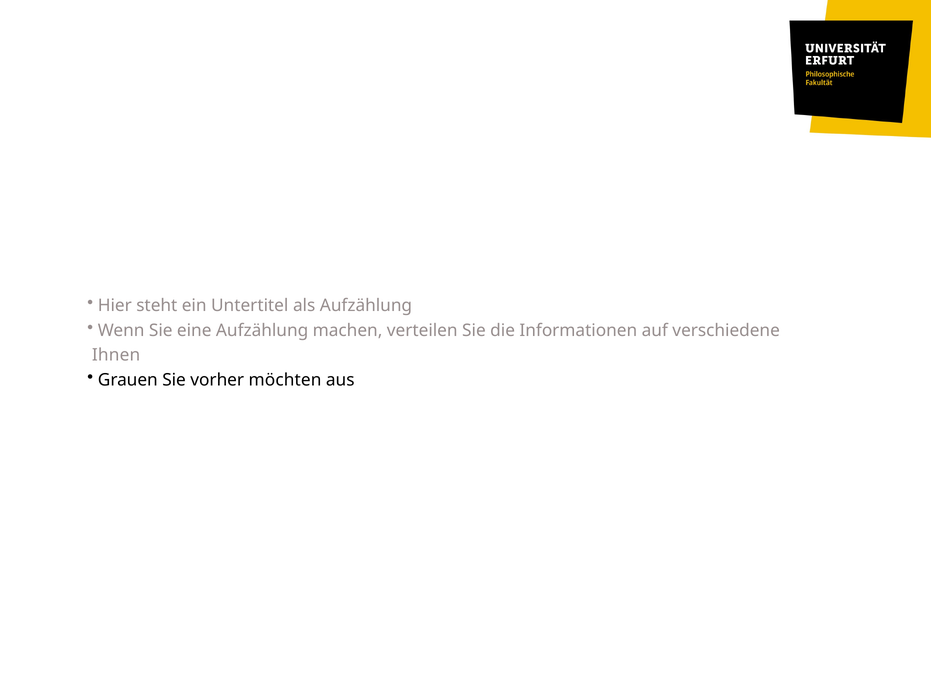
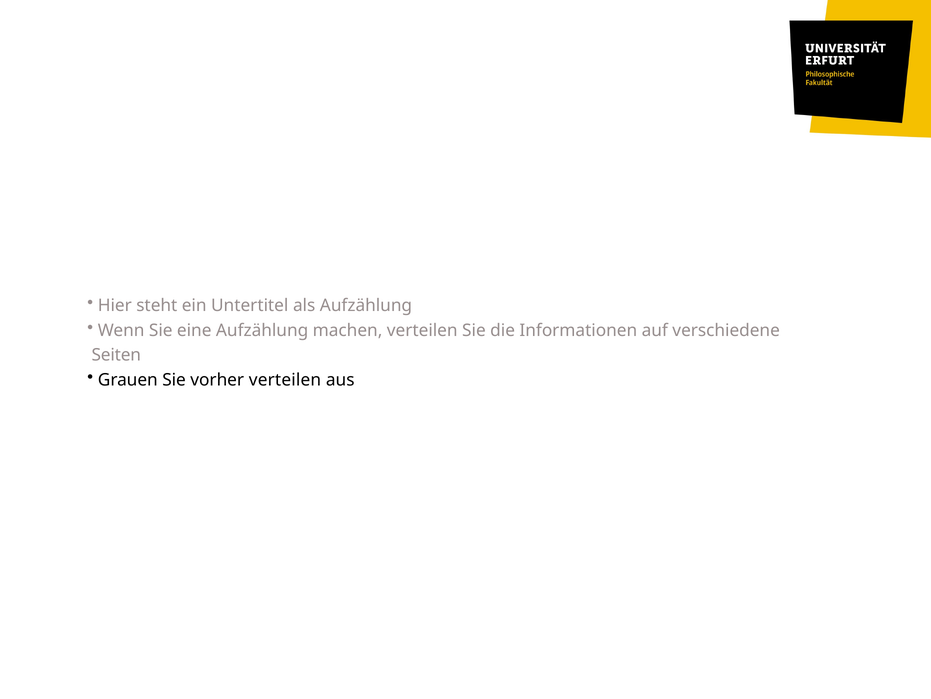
Ihnen: Ihnen -> Seiten (116, 355)
vorher möchten: möchten -> verteilen (285, 380)
